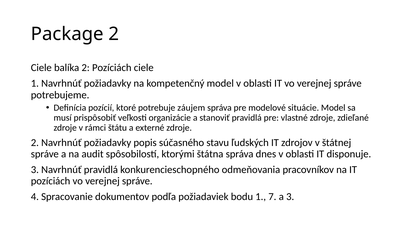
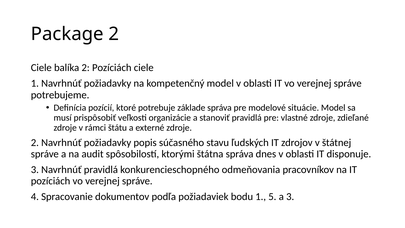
záujem: záujem -> základe (191, 108)
7: 7 -> 5 (272, 197)
